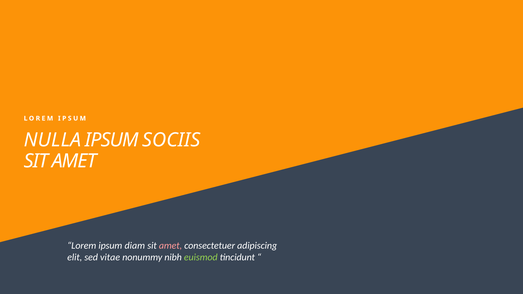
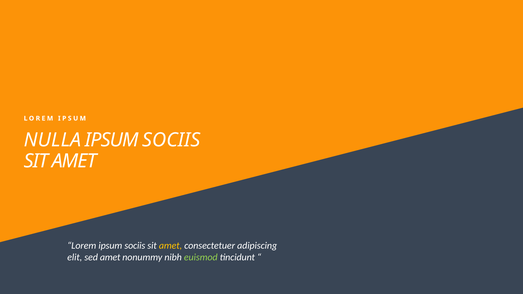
Lorem ipsum diam: diam -> sociis (135, 246)
amet colour: pink -> yellow (171, 246)
sed vitae: vitae -> amet (110, 257)
